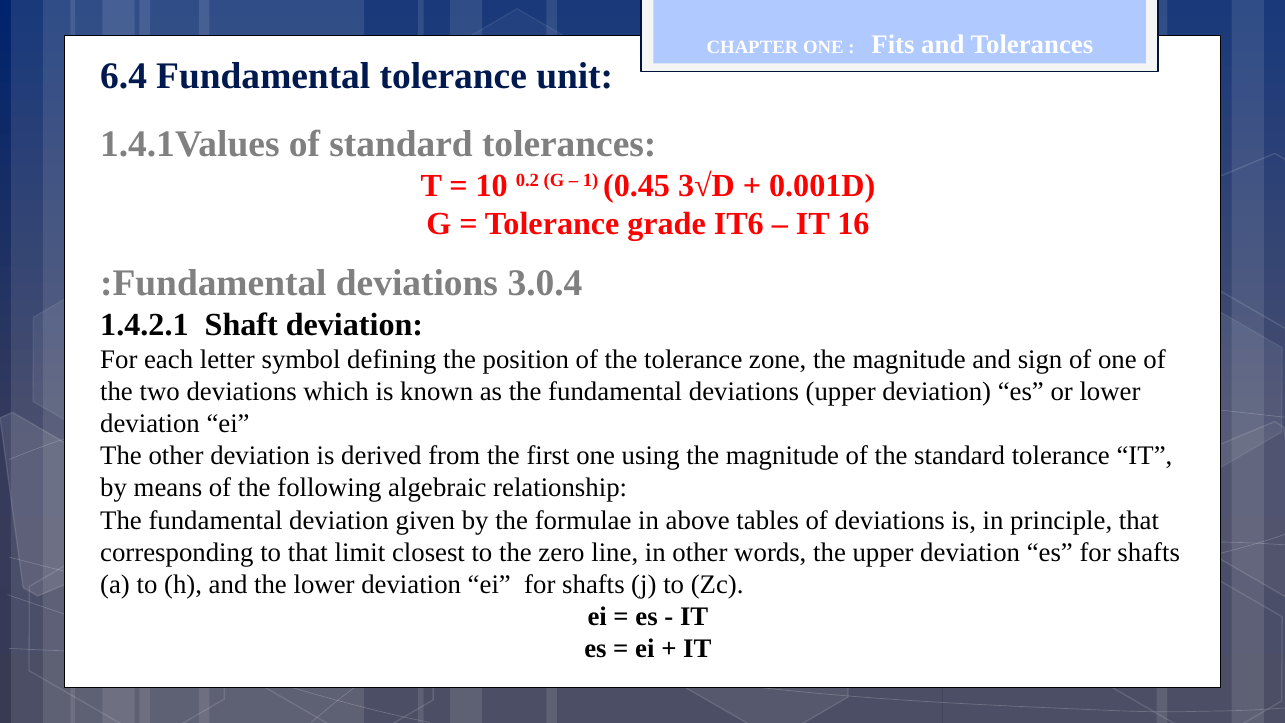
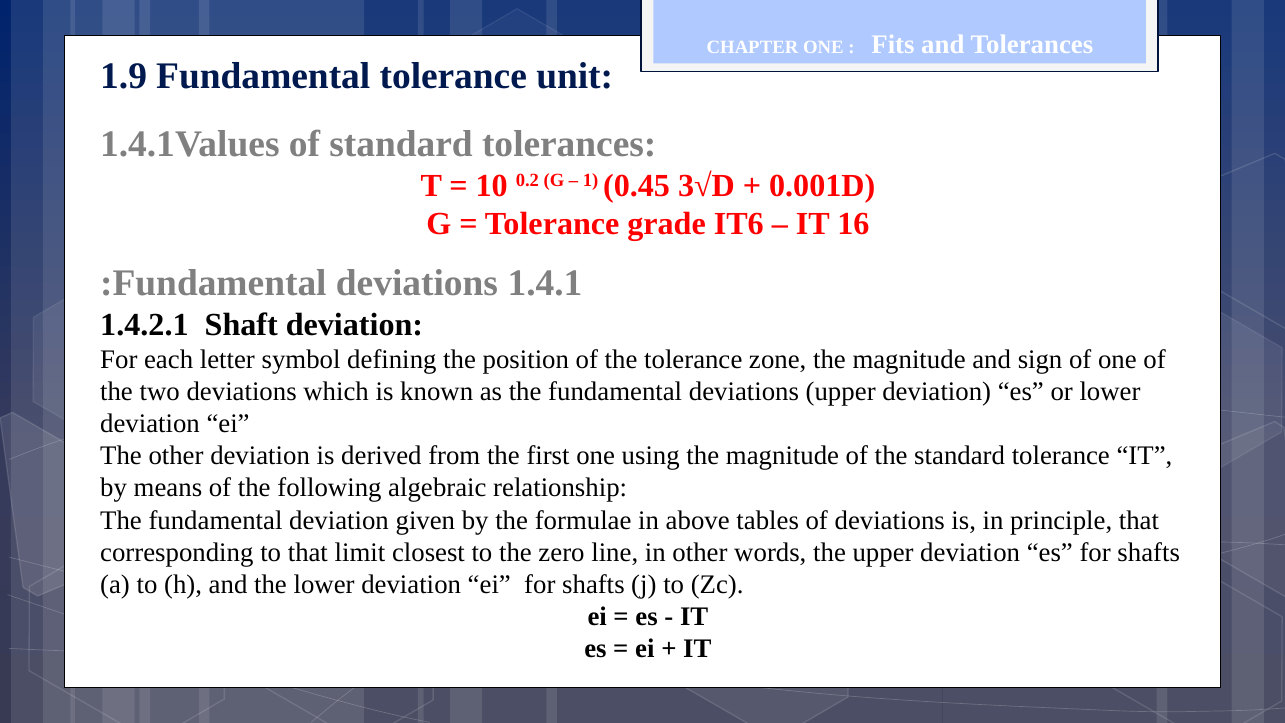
6.4: 6.4 -> 1.9 (124, 77)
3.0.4: 3.0.4 -> 1.4.1 (545, 283)
